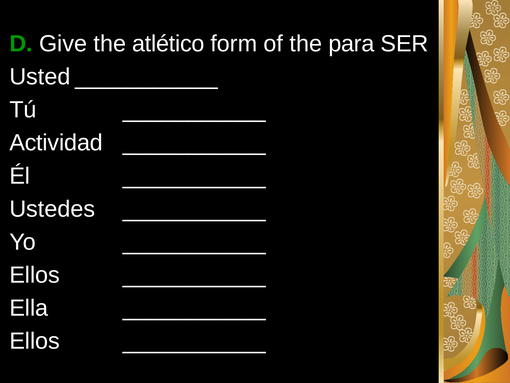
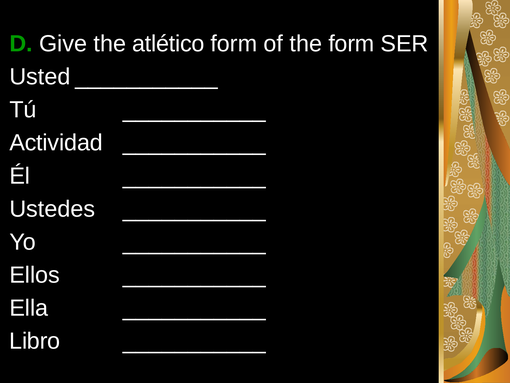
the para: para -> form (351, 44)
Ellos: Ellos -> Libro (35, 341)
